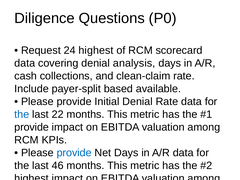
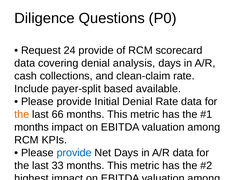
24 highest: highest -> provide (96, 50)
the colour: blue -> orange (22, 114)
22: 22 -> 66 (58, 114)
provide: provide -> months (32, 127)
46: 46 -> 33 (58, 166)
